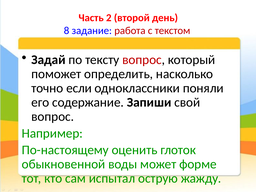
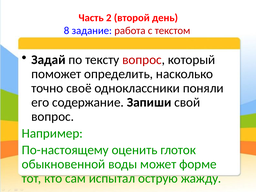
если: если -> своё (79, 88)
